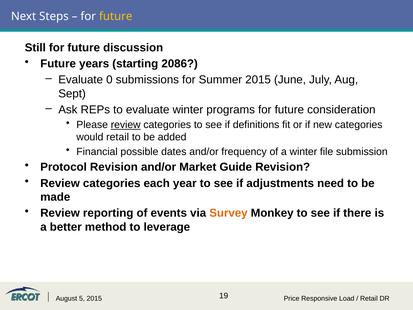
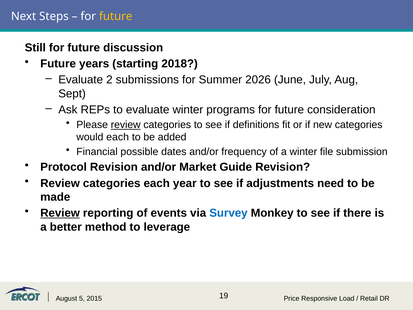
2086: 2086 -> 2018 (180, 64)
0: 0 -> 2 (109, 80)
Summer 2015: 2015 -> 2026 (258, 80)
would retail: retail -> each (118, 137)
Review underline: none -> present (60, 213)
Survey colour: orange -> blue (228, 213)
